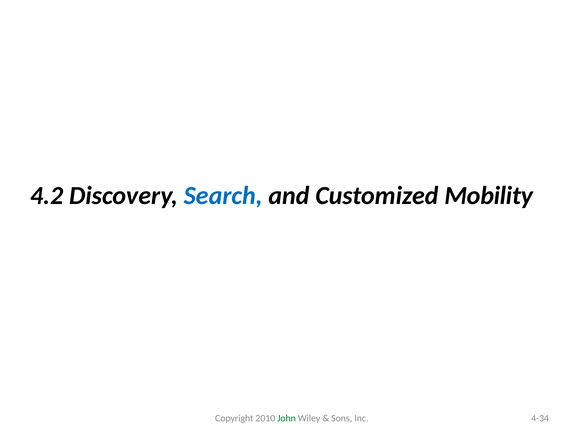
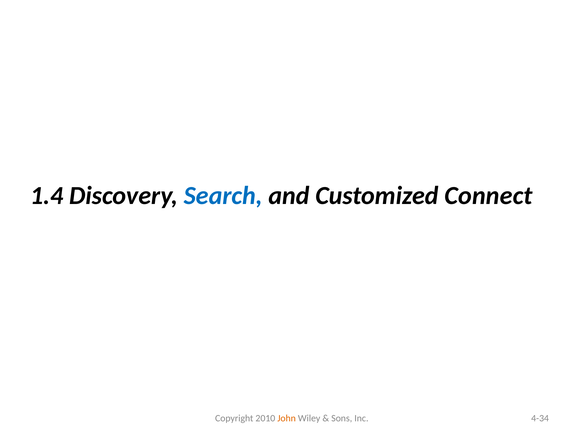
4.2: 4.2 -> 1.4 (47, 195)
Mobility: Mobility -> Connect (489, 195)
John colour: green -> orange (287, 418)
